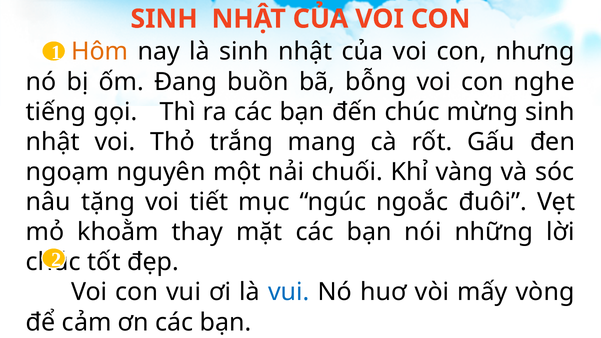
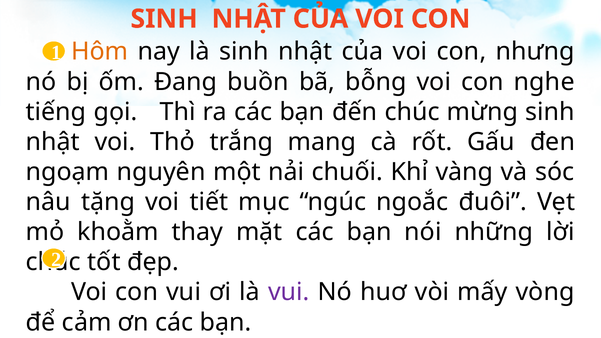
vui colour: blue -> purple (289, 292)
